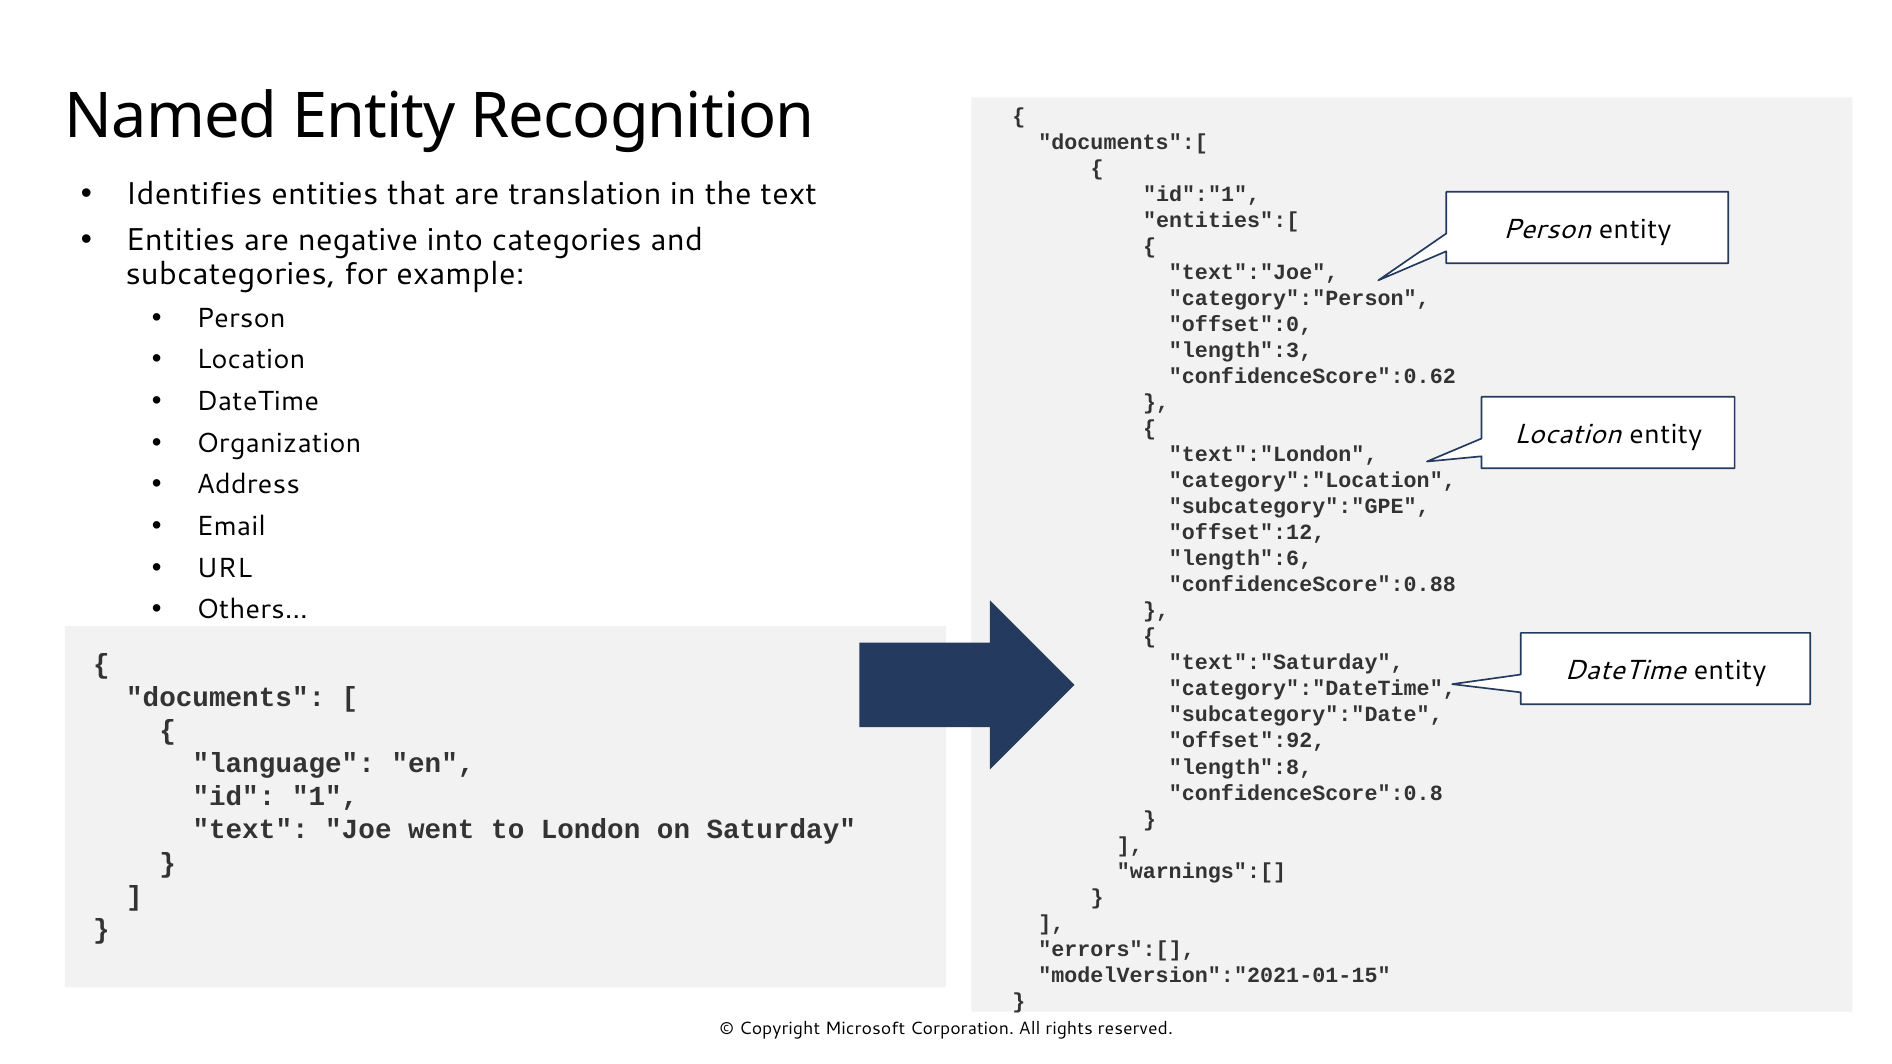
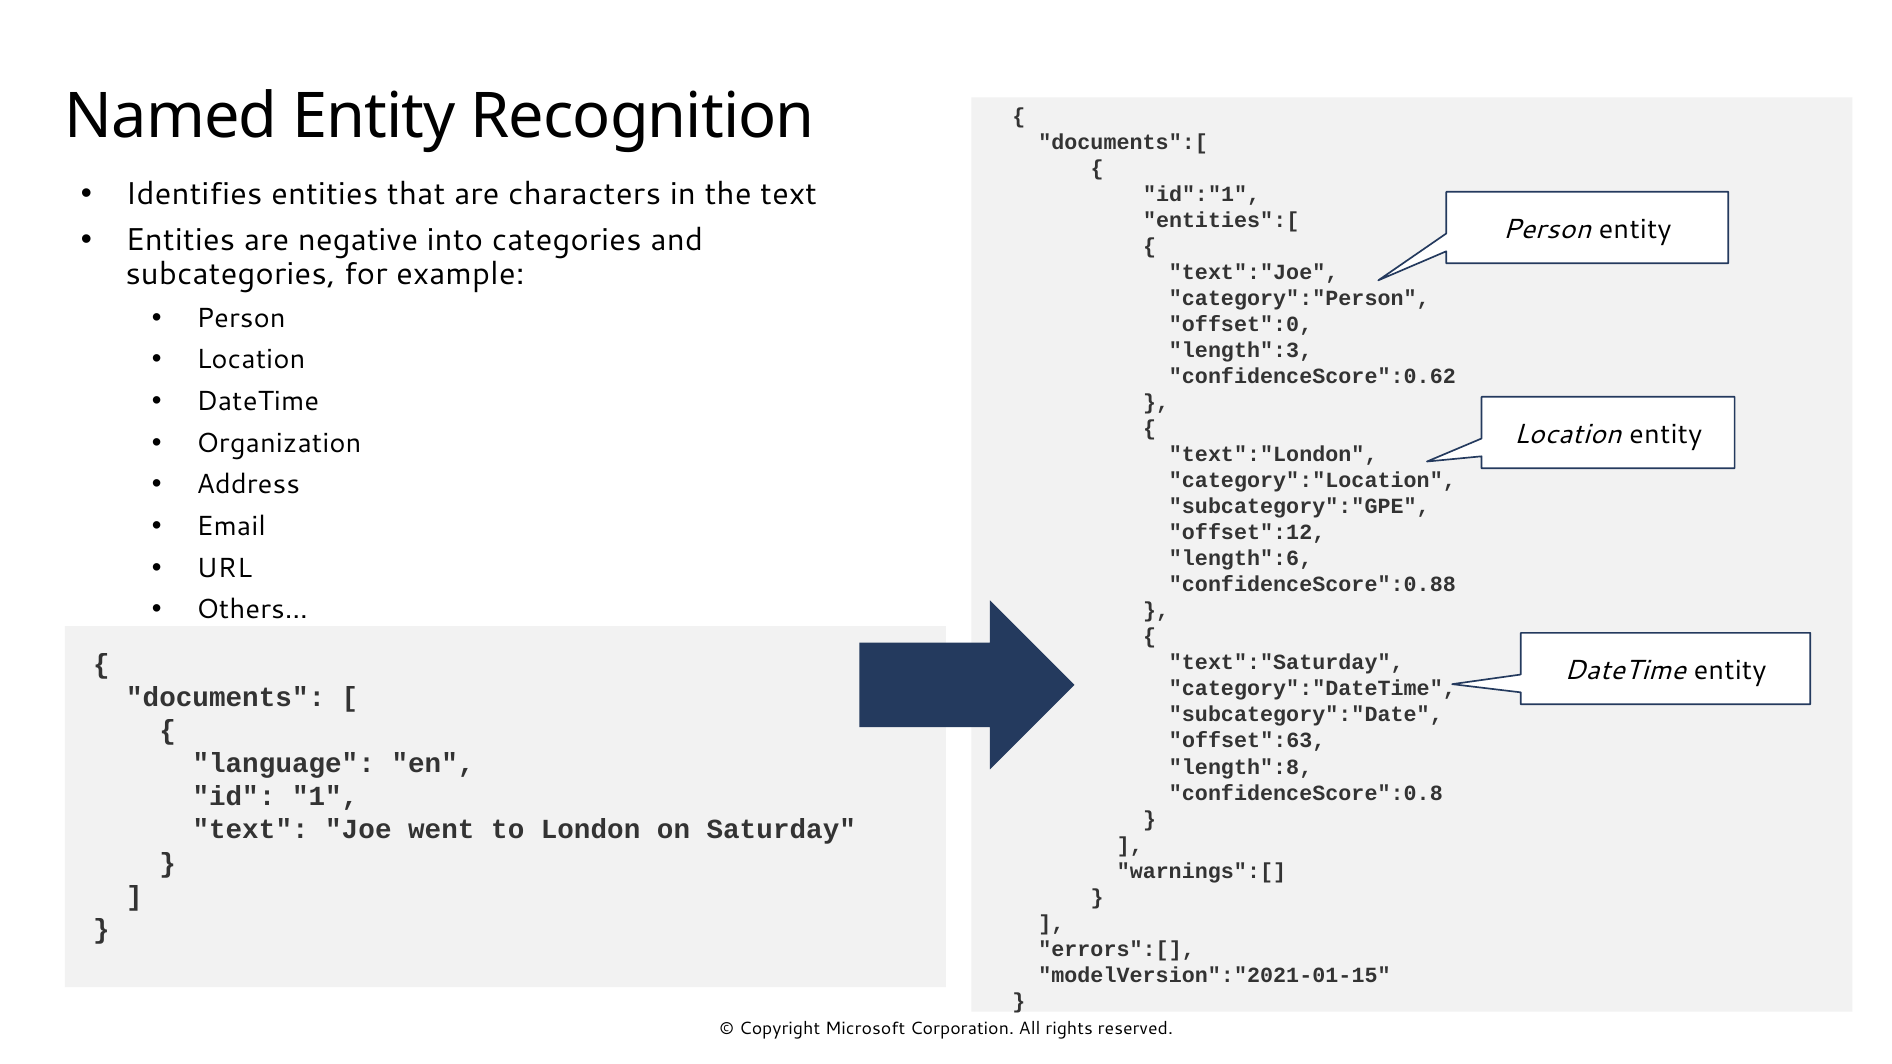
translation: translation -> characters (585, 194)
offset":92: offset":92 -> offset":63 (1247, 741)
